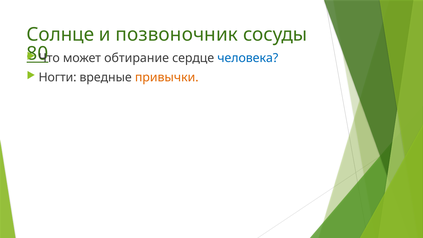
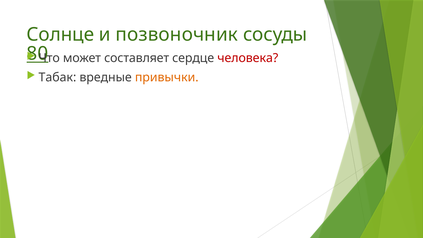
обтирание: обтирание -> составляет (137, 58)
человека colour: blue -> red (248, 58)
Ногти: Ногти -> Табак (57, 77)
